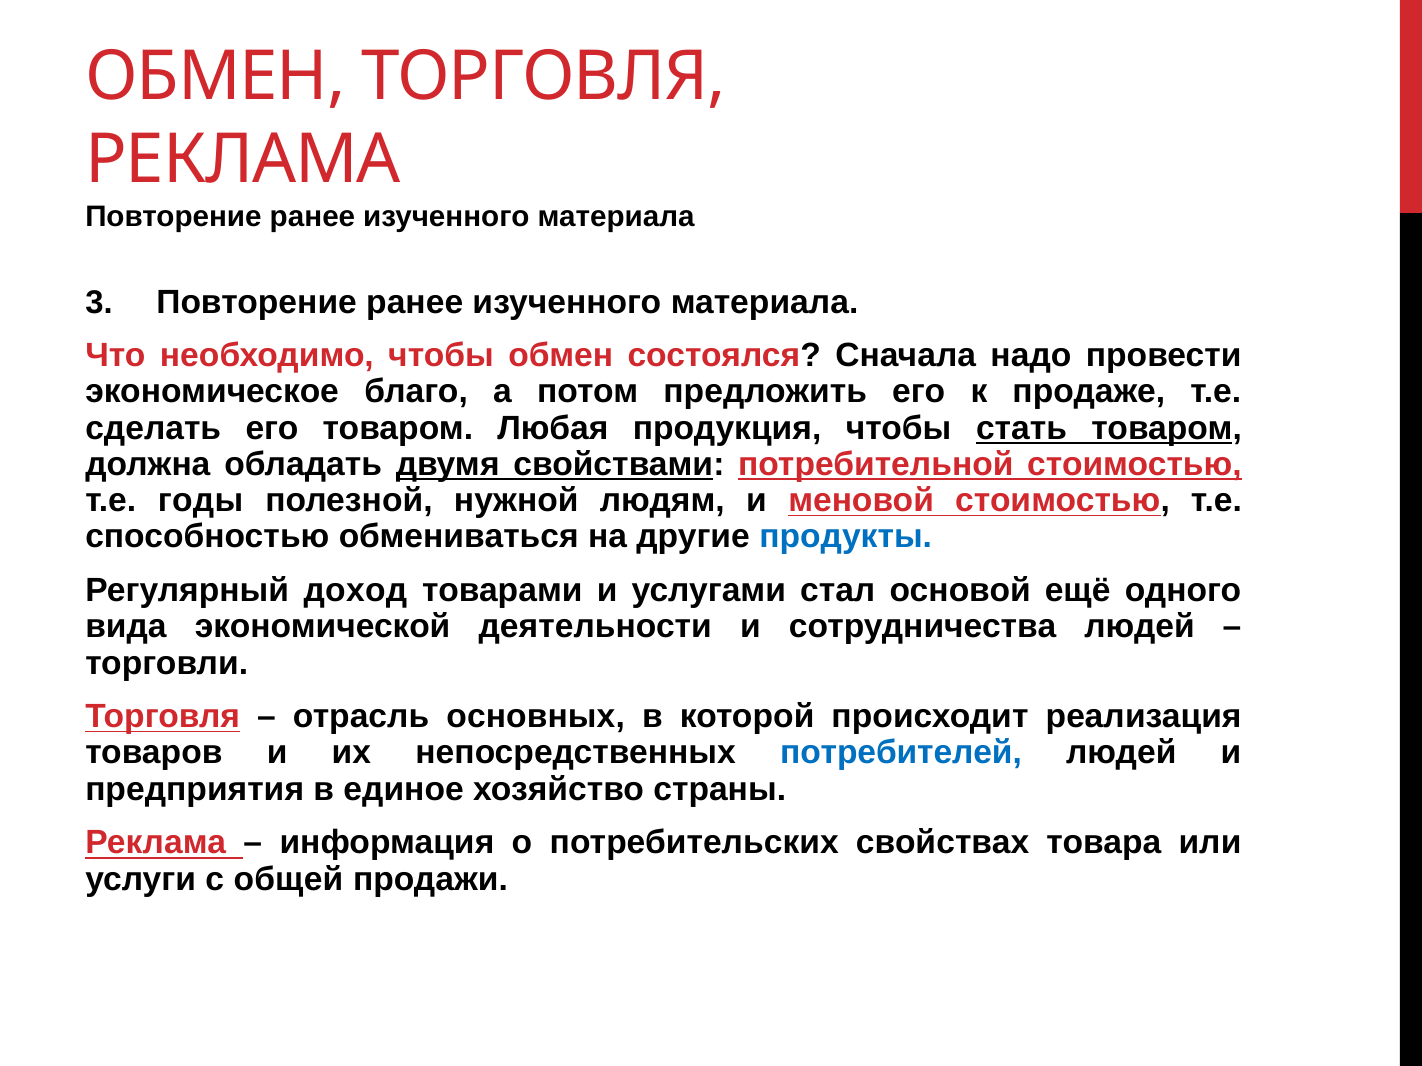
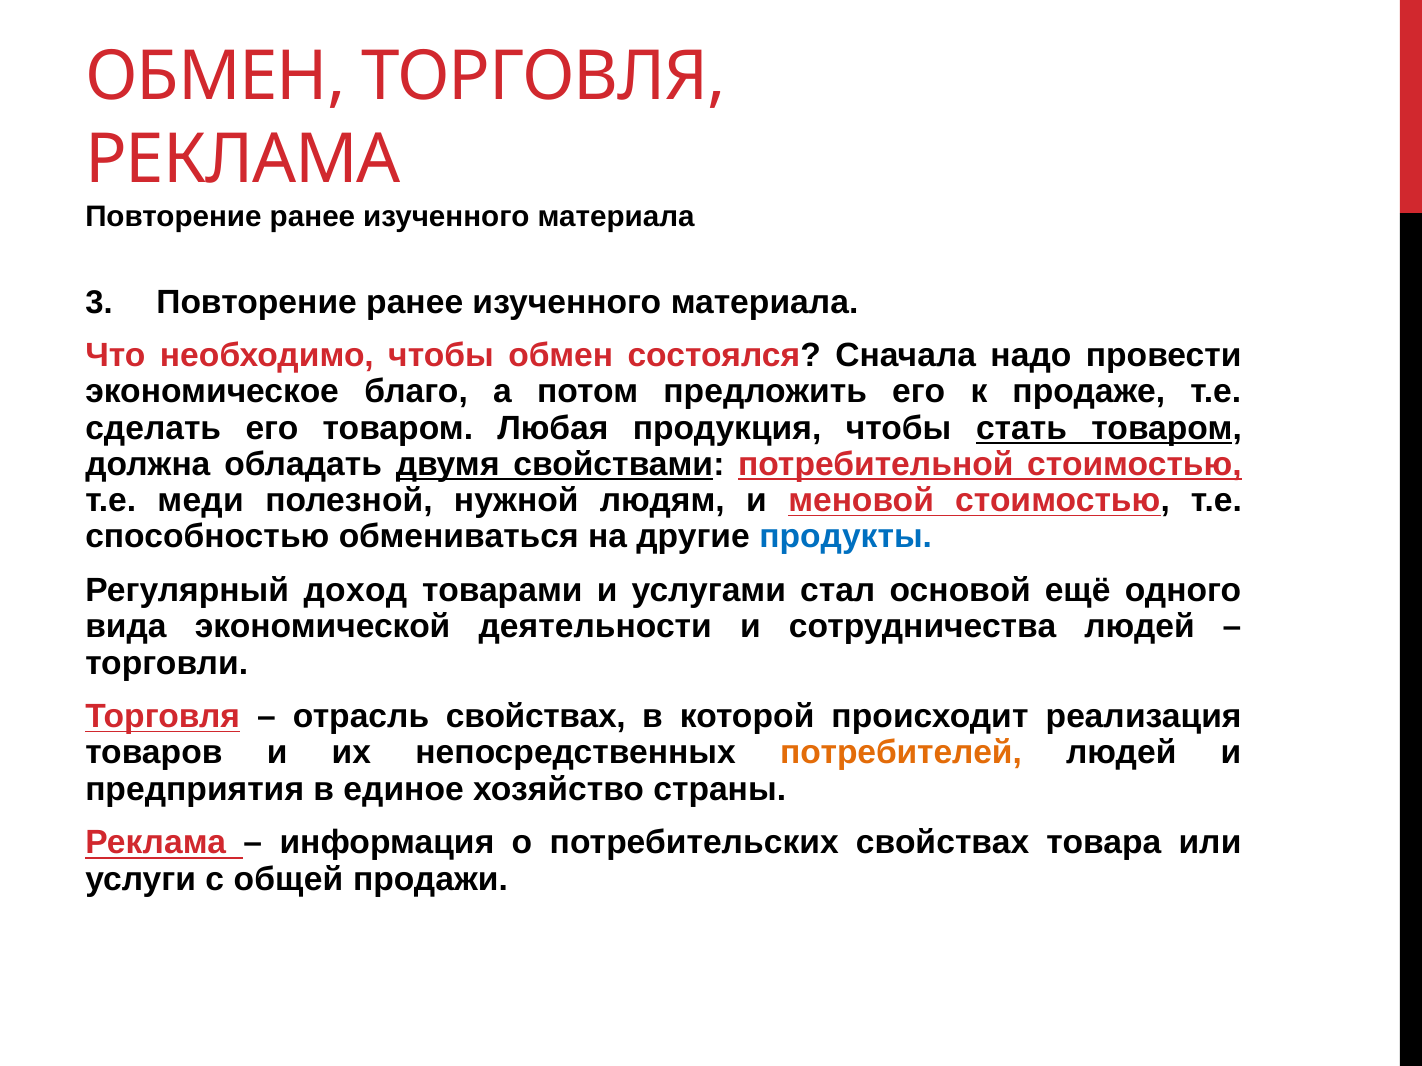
годы: годы -> меди (201, 501)
отрасль основных: основных -> свойствах (536, 717)
потребителей colour: blue -> orange (901, 753)
